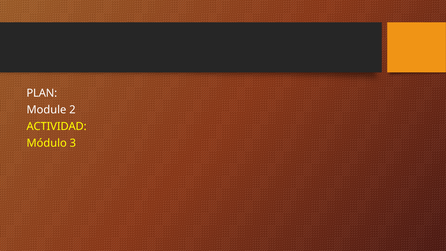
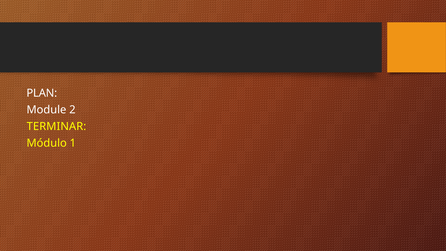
ACTIVIDAD: ACTIVIDAD -> TERMINAR (56, 126)
3: 3 -> 1 (73, 143)
